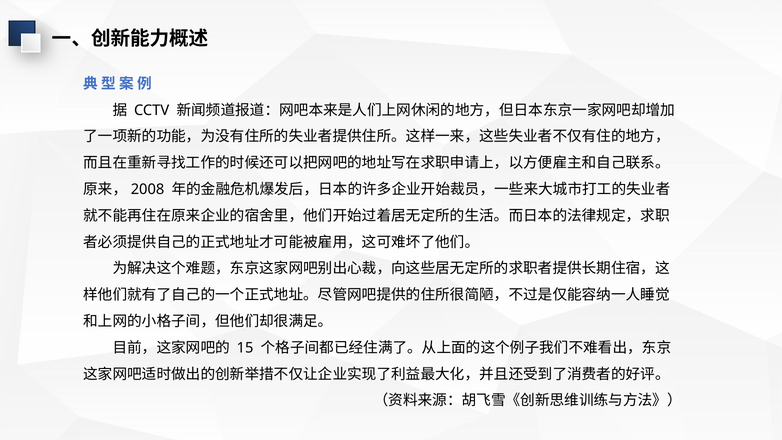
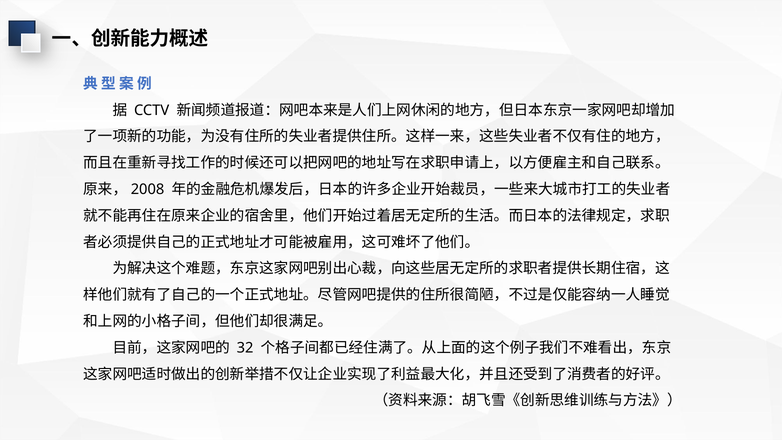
15: 15 -> 32 (245, 348)
